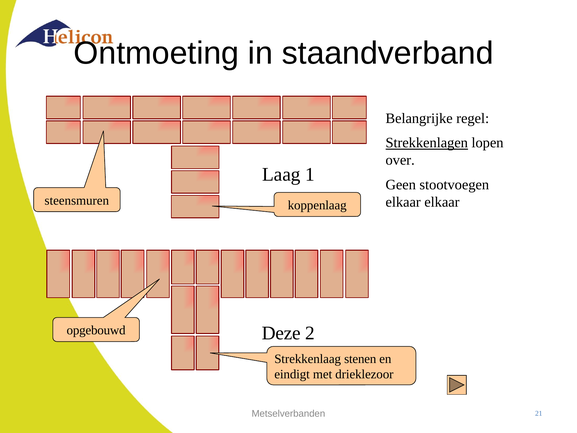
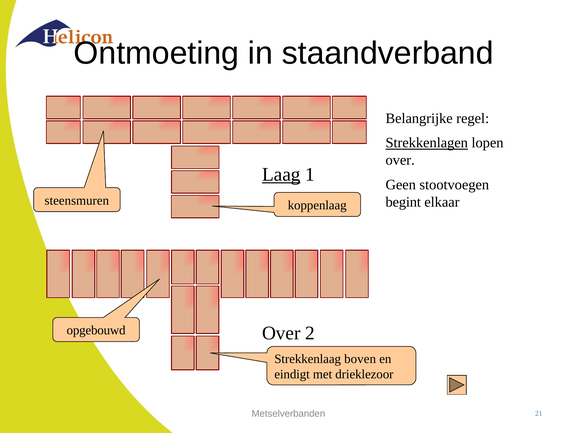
Laag underline: none -> present (281, 174)
elkaar: elkaar -> begint (403, 202)
Deze: Deze -> Over (281, 333)
stenen: stenen -> boven (360, 359)
